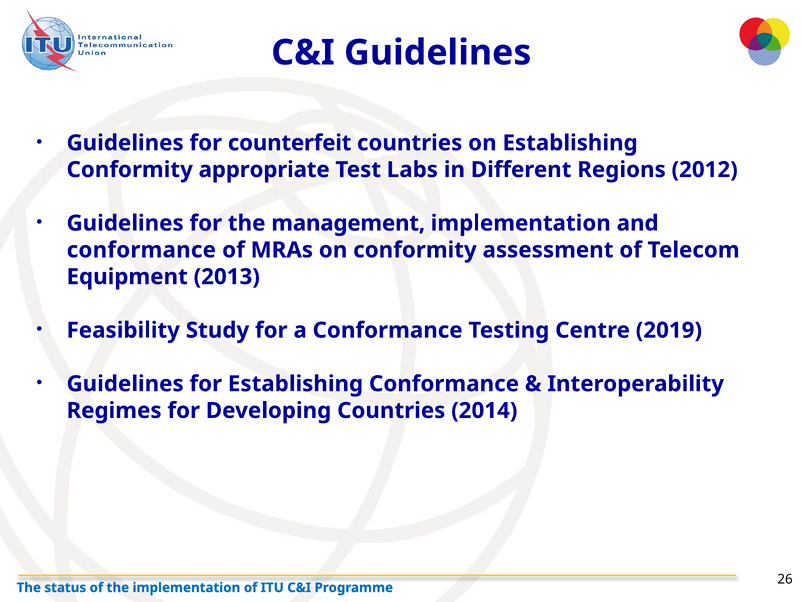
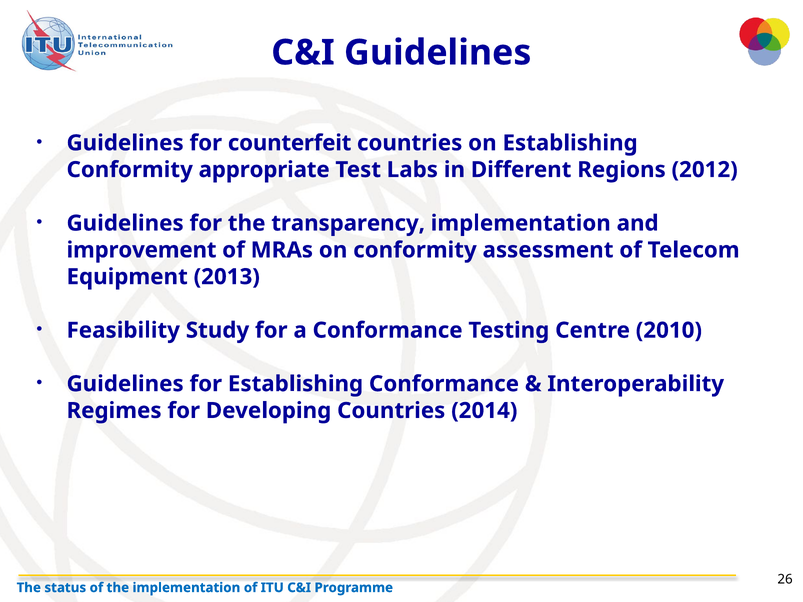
management: management -> transparency (348, 223)
conformance: conformance -> improvement (142, 250)
2019: 2019 -> 2010 (669, 330)
